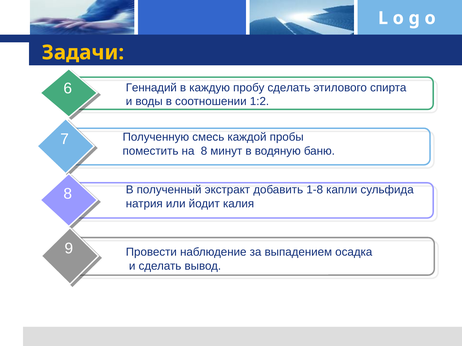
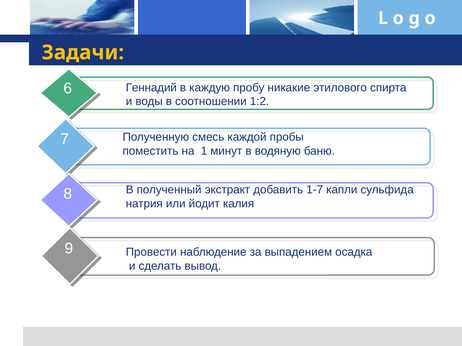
пробу сделать: сделать -> никакие (289, 88)
на 8: 8 -> 1 (204, 151)
1-8: 1-8 -> 1-7 (315, 190)
